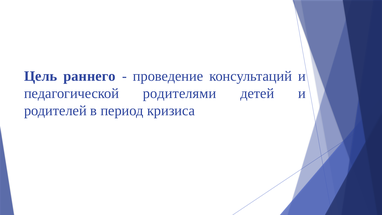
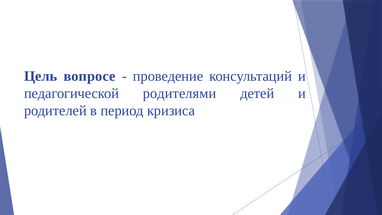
раннего: раннего -> вопросе (89, 76)
